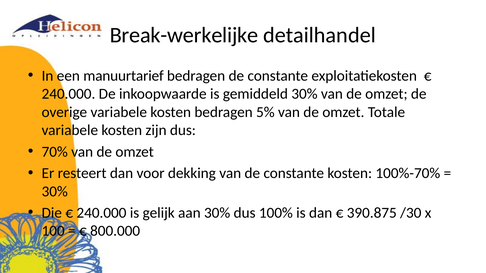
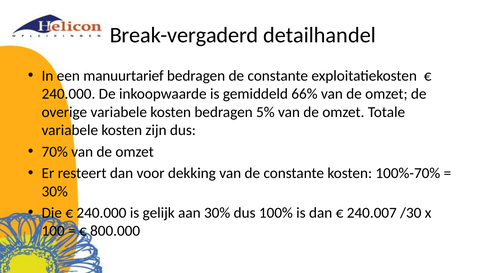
Break-werkelijke: Break-werkelijke -> Break-vergaderd (184, 35)
gemiddeld 30%: 30% -> 66% (304, 94)
390.875: 390.875 -> 240.007 (372, 213)
